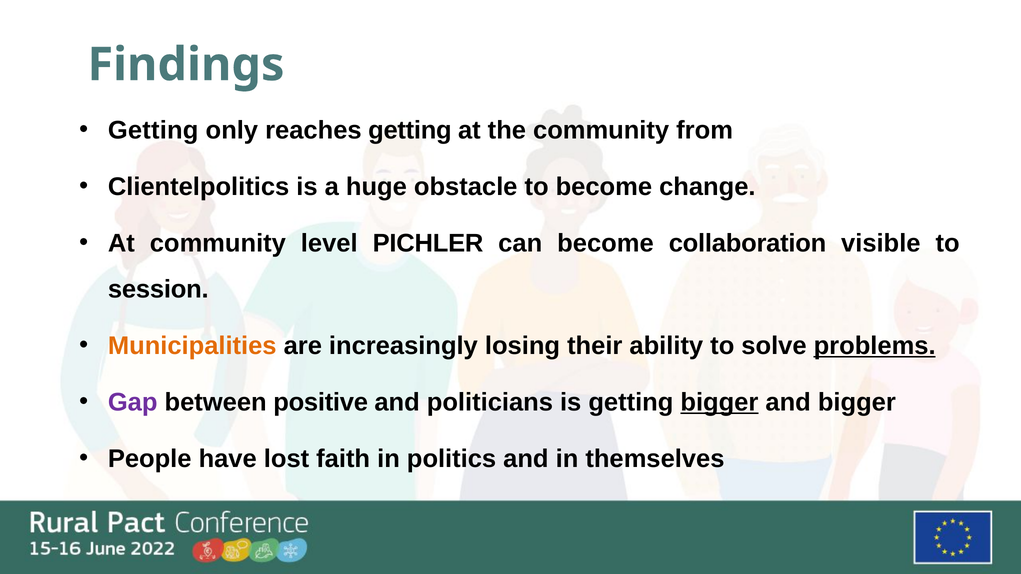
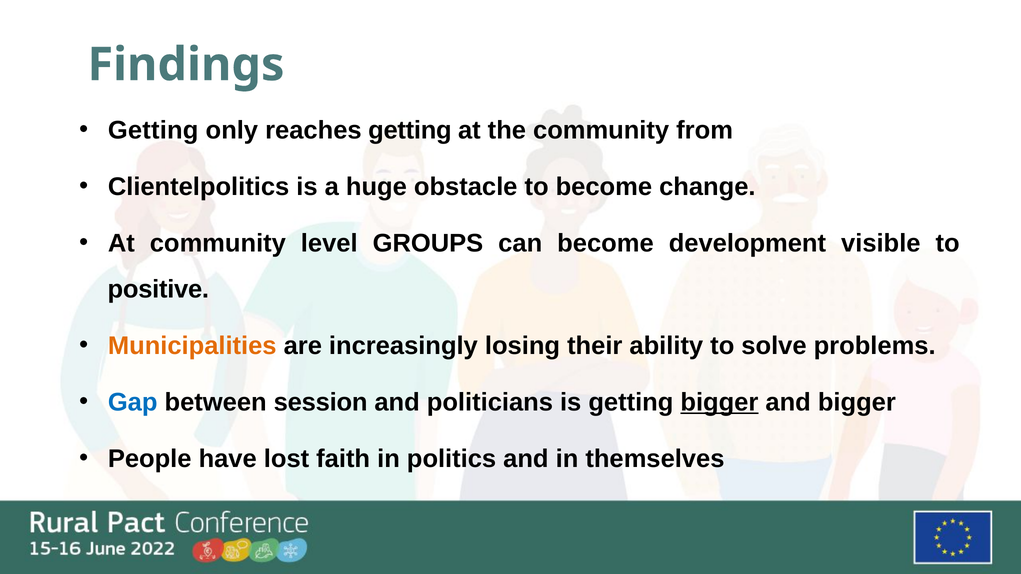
PICHLER: PICHLER -> GROUPS (428, 244)
collaboration: collaboration -> development (747, 244)
session: session -> positive (158, 289)
problems underline: present -> none (875, 346)
Gap colour: purple -> blue (133, 403)
positive: positive -> session (321, 403)
